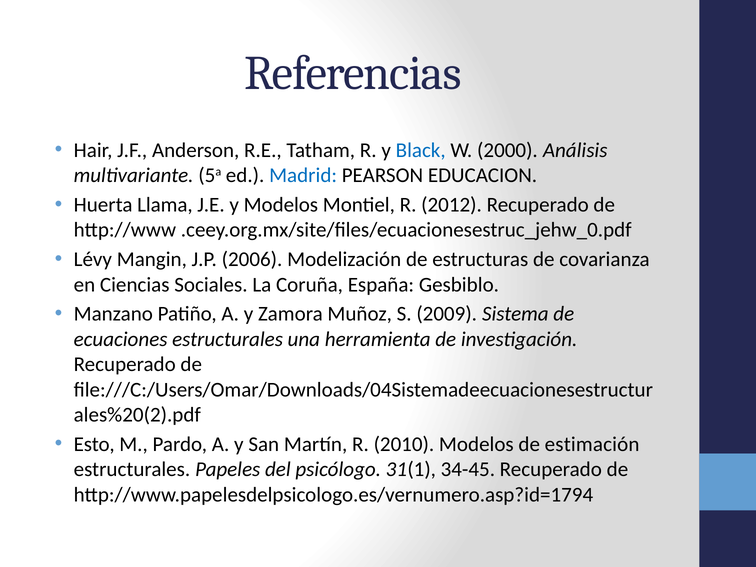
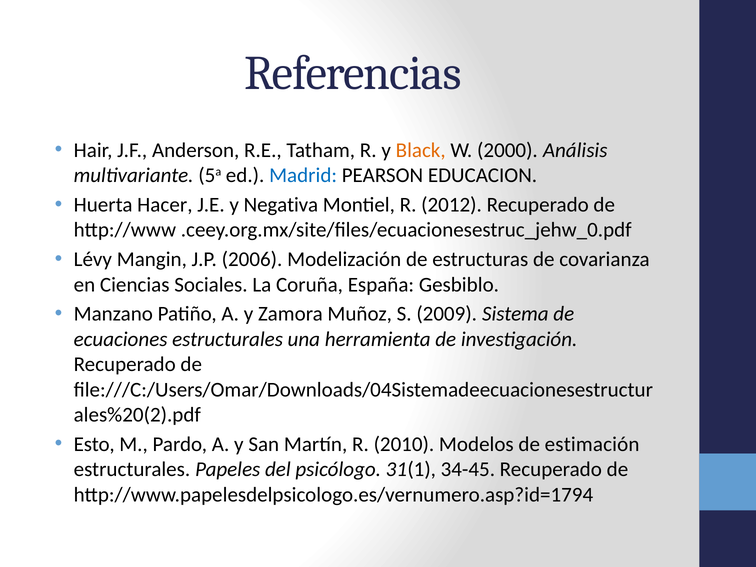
Black colour: blue -> orange (421, 150)
Llama: Llama -> Hacer (165, 205)
y Modelos: Modelos -> Negativa (281, 205)
